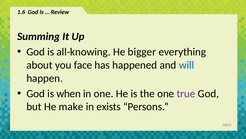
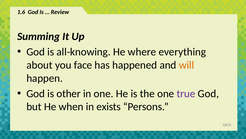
bigger: bigger -> where (142, 52)
will colour: blue -> orange (186, 65)
when: when -> other (69, 93)
make: make -> when (71, 107)
